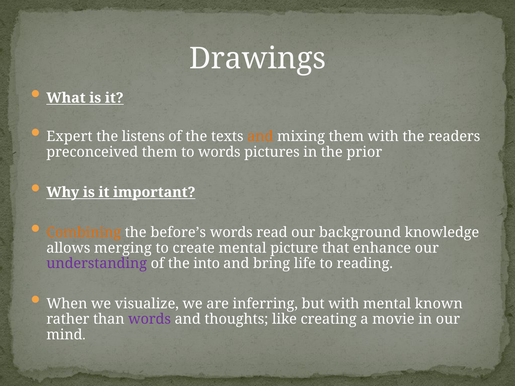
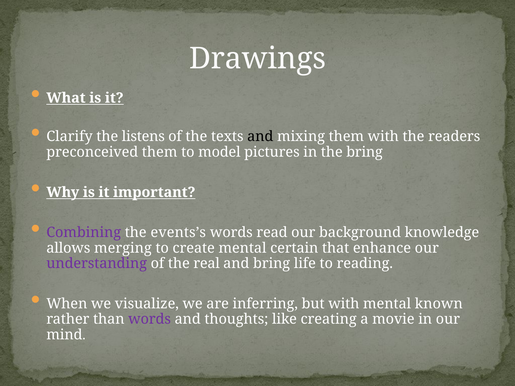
Expert: Expert -> Clarify (69, 137)
and colour: orange -> black (260, 137)
to words: words -> model (219, 152)
the prior: prior -> bring (365, 152)
Combining colour: orange -> purple (84, 233)
before’s: before’s -> events’s (178, 233)
picture: picture -> certain (294, 248)
into: into -> real (207, 264)
